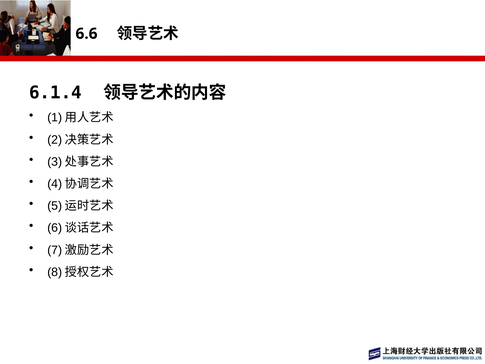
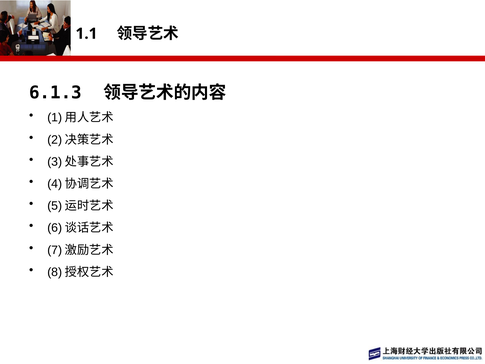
6.6: 6.6 -> 1.1 (86, 34)
6.1.4: 6.1.4 -> 6.1.3 (55, 93)
